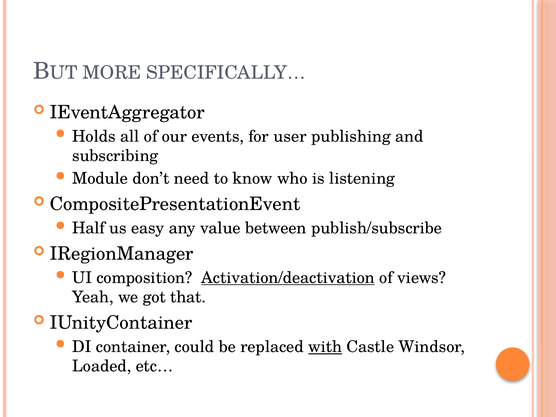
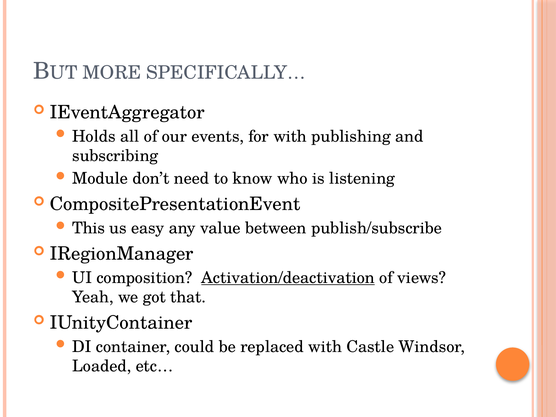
for user: user -> with (290, 136)
Half: Half -> This (88, 228)
with underline: present -> none (325, 347)
